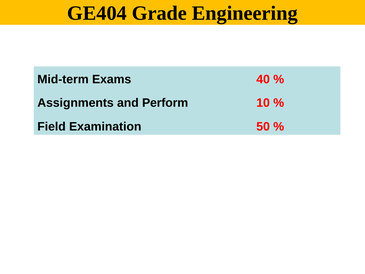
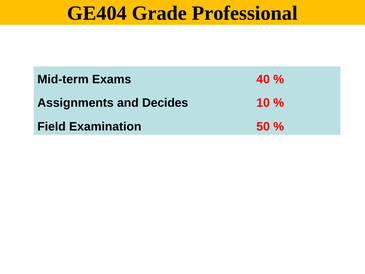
Engineering: Engineering -> Professional (245, 13)
Perform: Perform -> Decides (165, 103)
